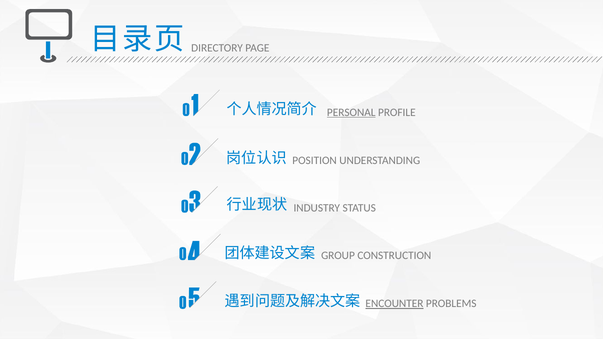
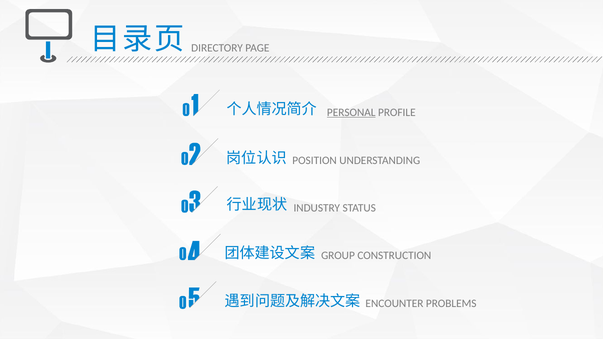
ENCOUNTER underline: present -> none (394, 304)
